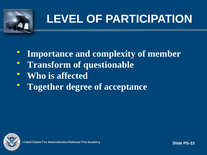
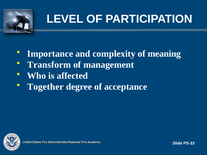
member: member -> meaning (164, 54)
questionable: questionable -> management (109, 65)
